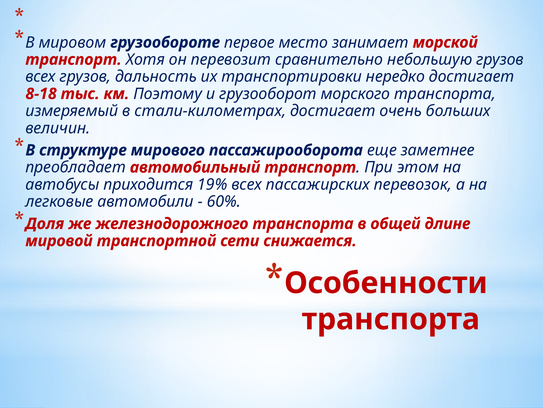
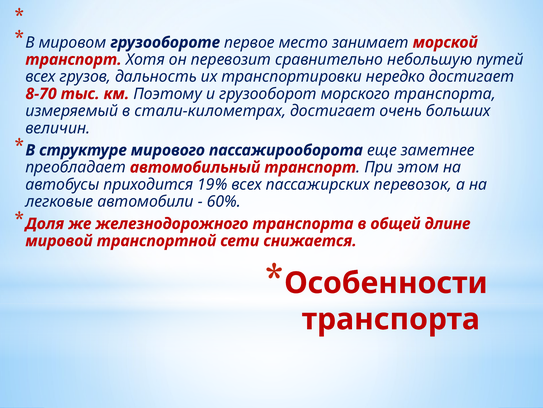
небольшую грузов: грузов -> путей (500, 59)
8-18: 8-18 -> 8-70 (41, 94)
